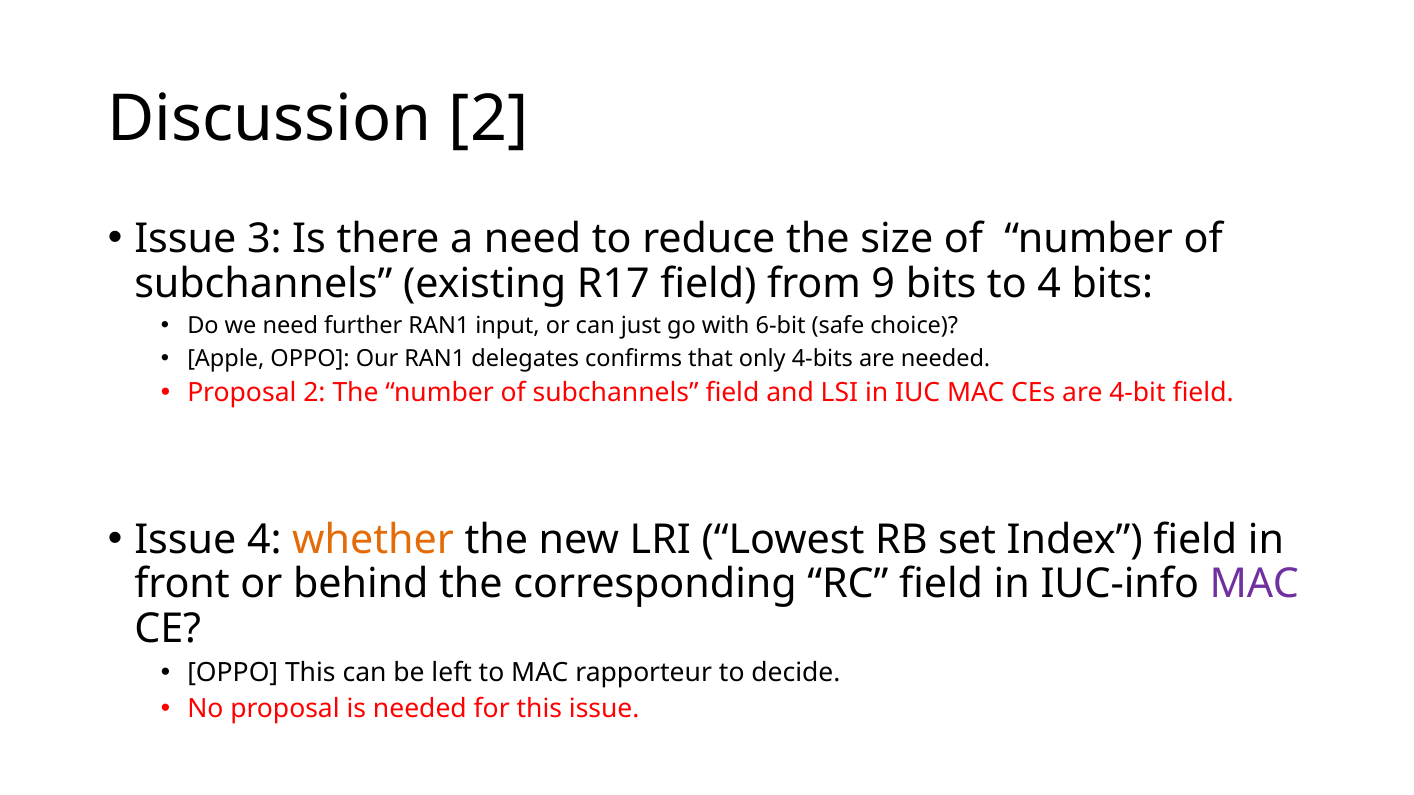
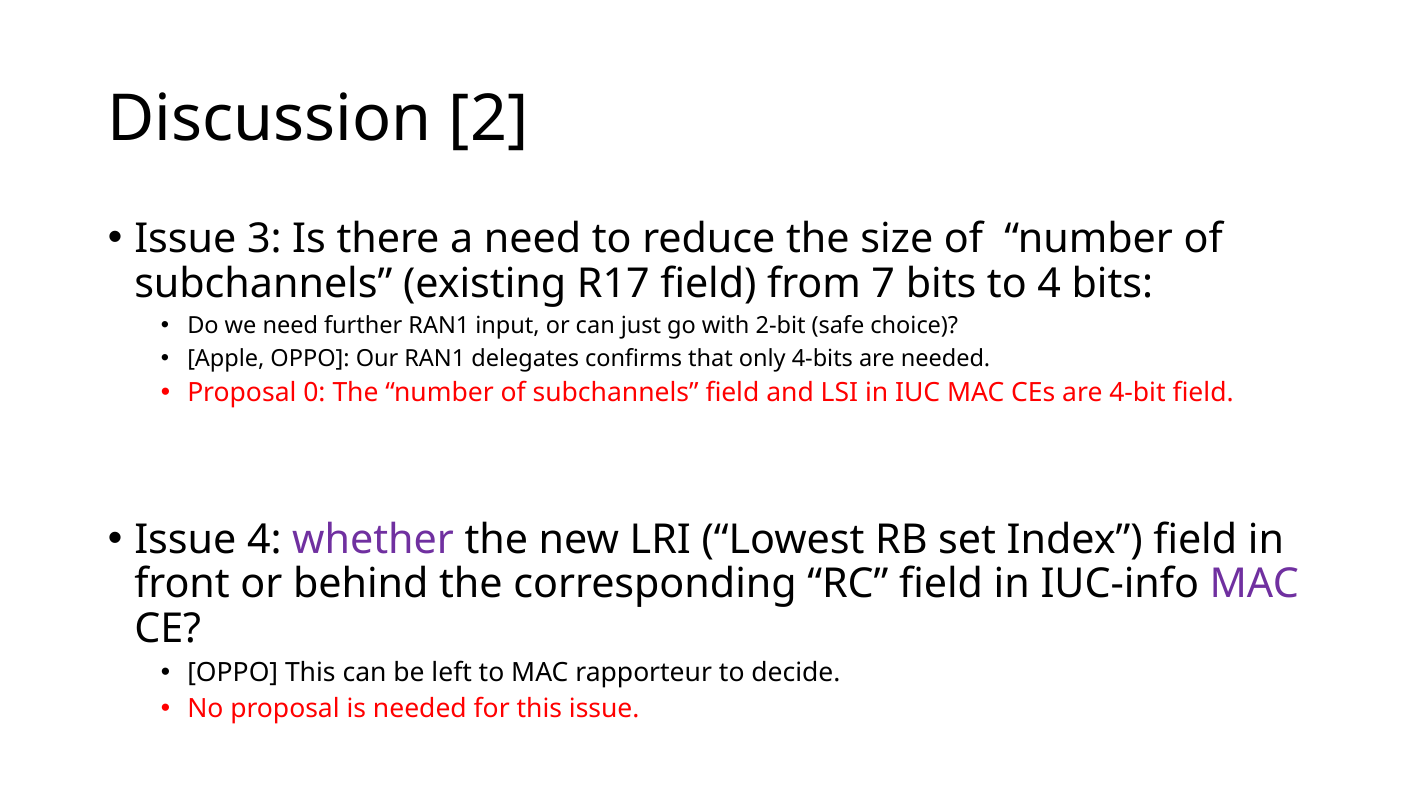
9: 9 -> 7 (883, 284)
6-bit: 6-bit -> 2-bit (781, 326)
Proposal 2: 2 -> 0 (314, 393)
whether colour: orange -> purple (373, 540)
